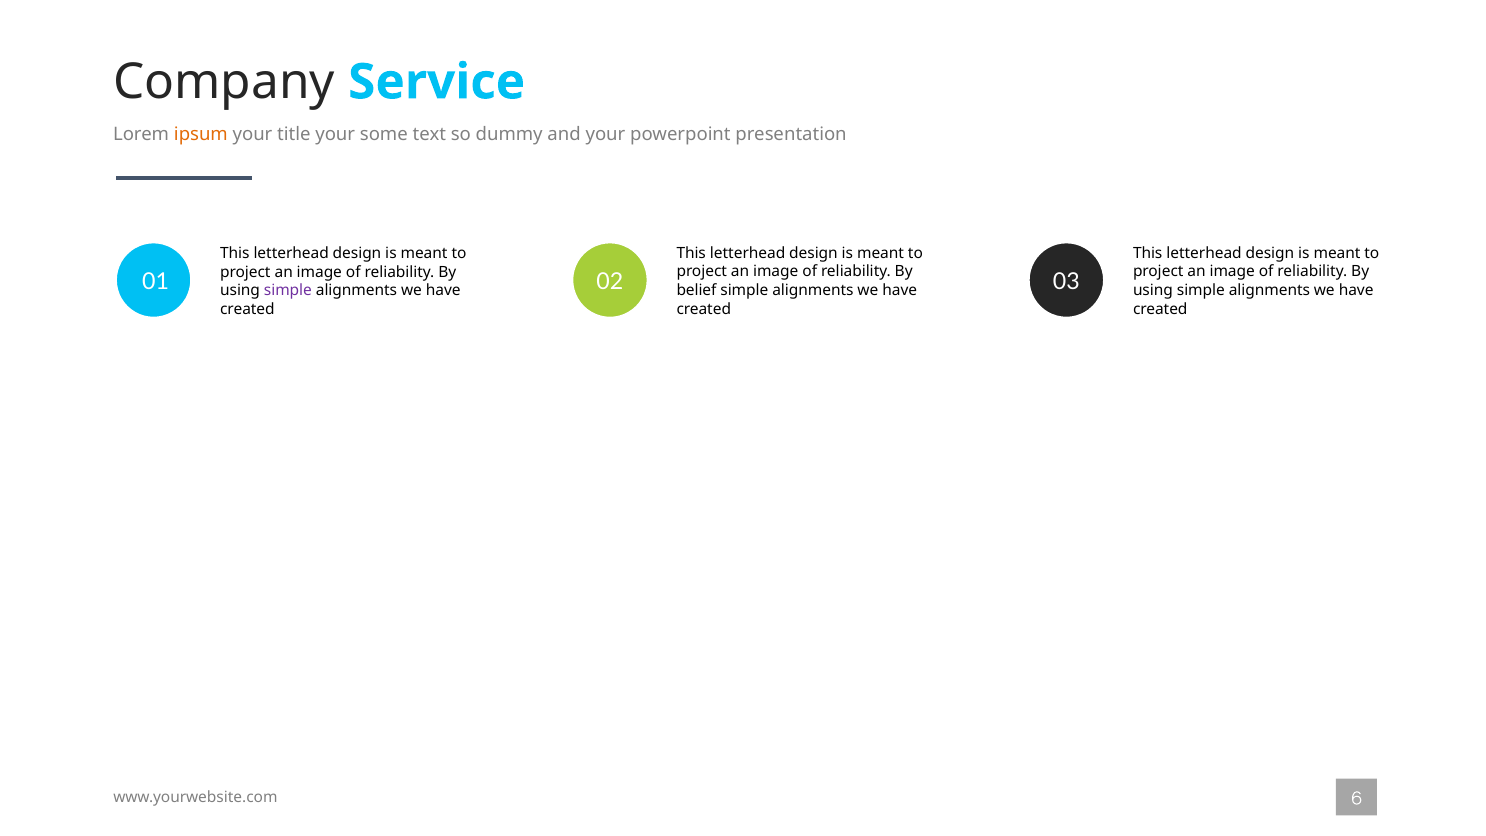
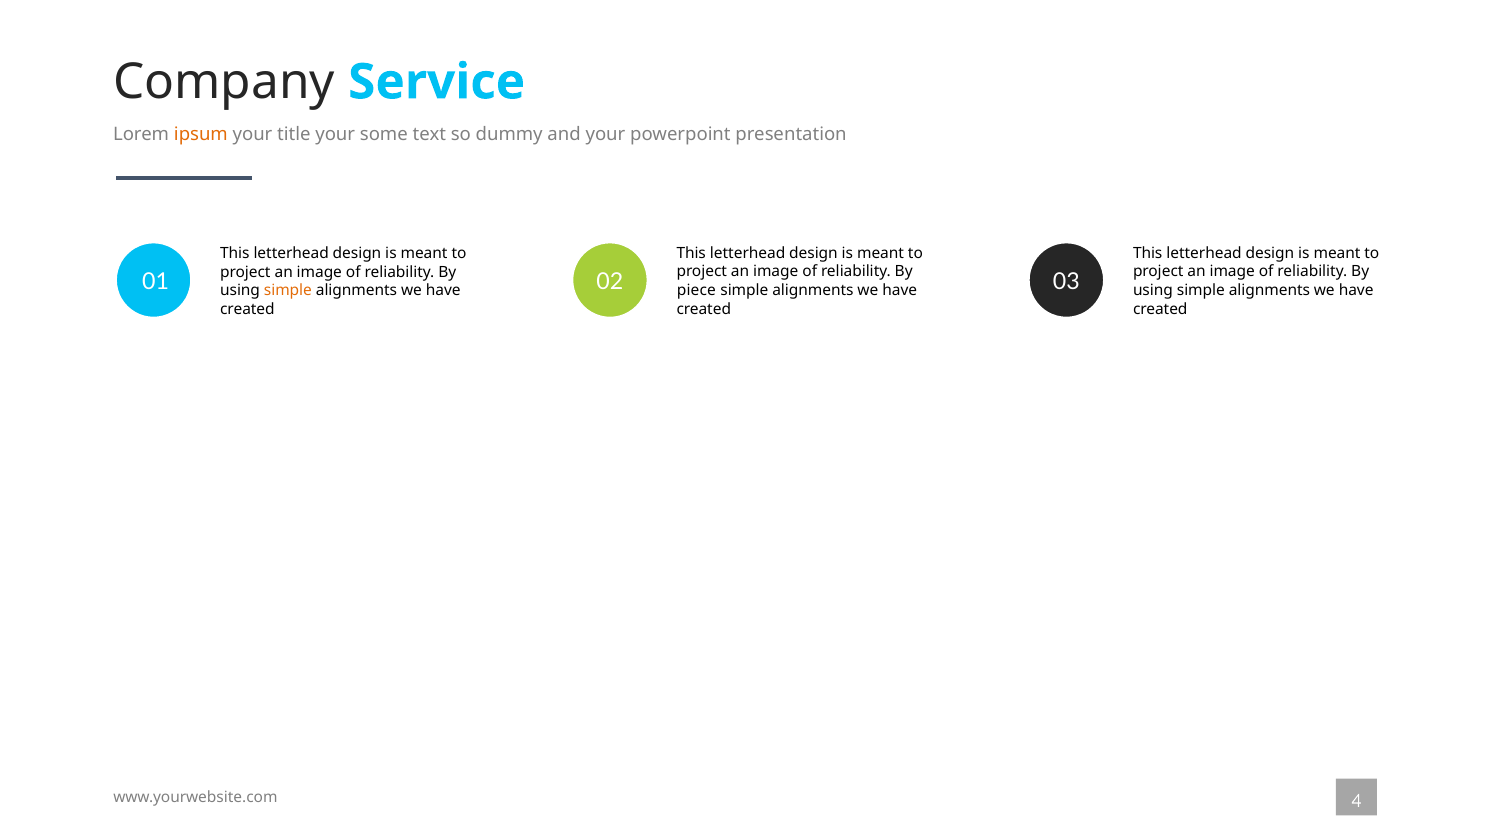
belief: belief -> piece (696, 290)
simple colour: purple -> orange (288, 291)
6: 6 -> 4 (1356, 798)
